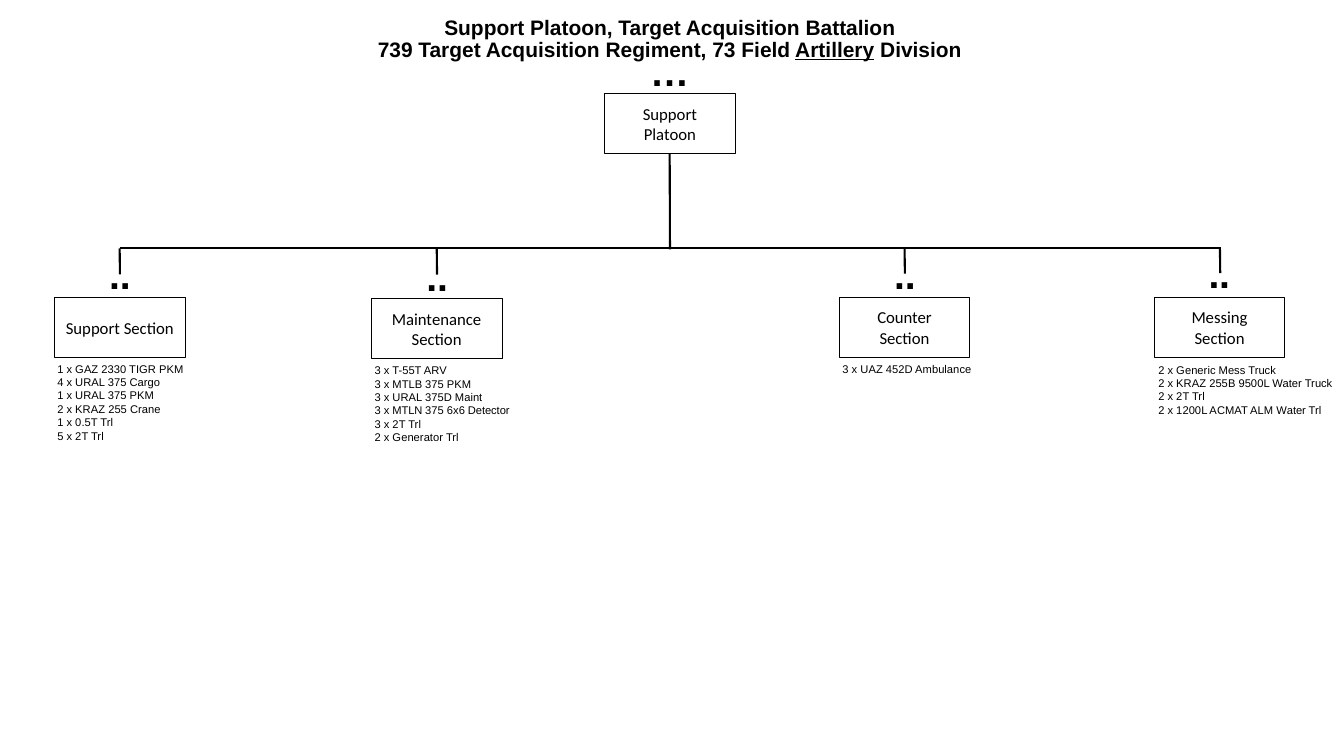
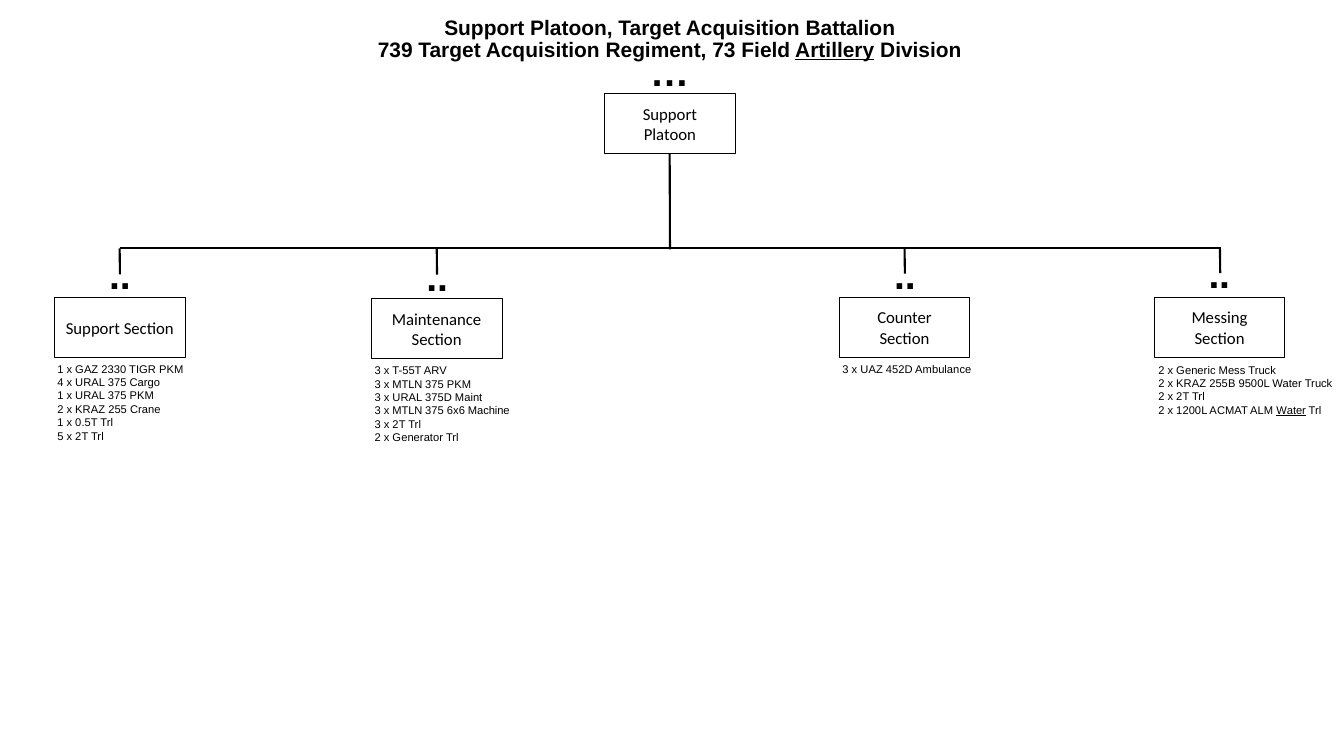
MTLB: MTLB -> MTLN (407, 384)
Water underline: none -> present (1291, 411)
Detector: Detector -> Machine (489, 411)
